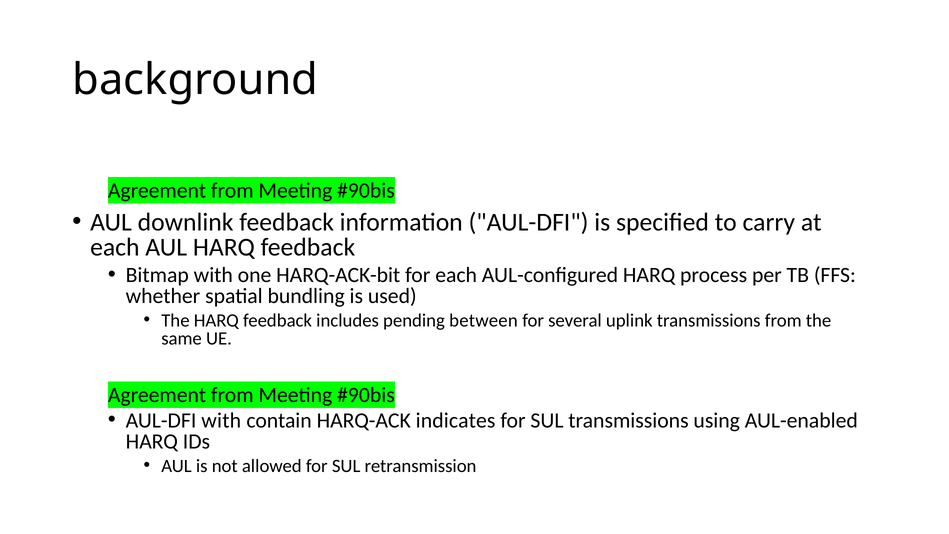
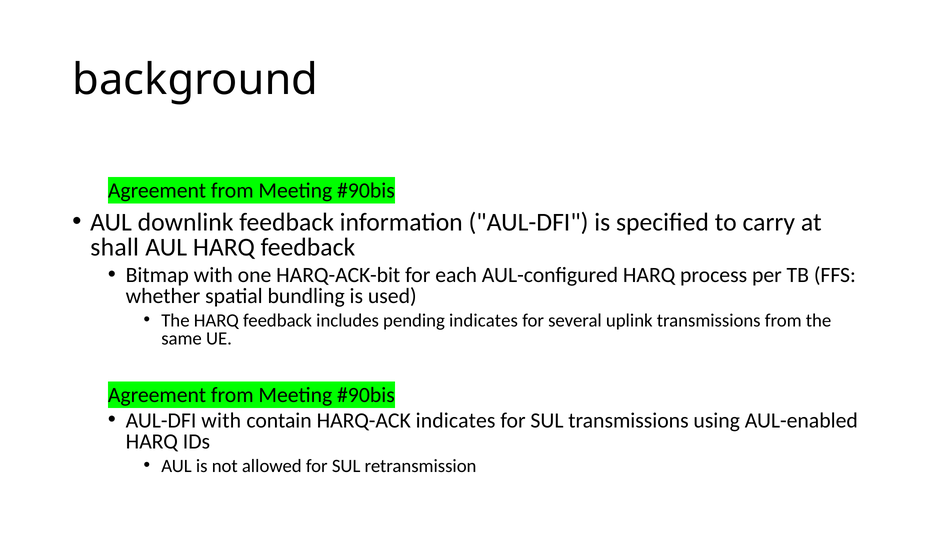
each: each -> shall (115, 247)
pending between: between -> indicates (484, 320)
